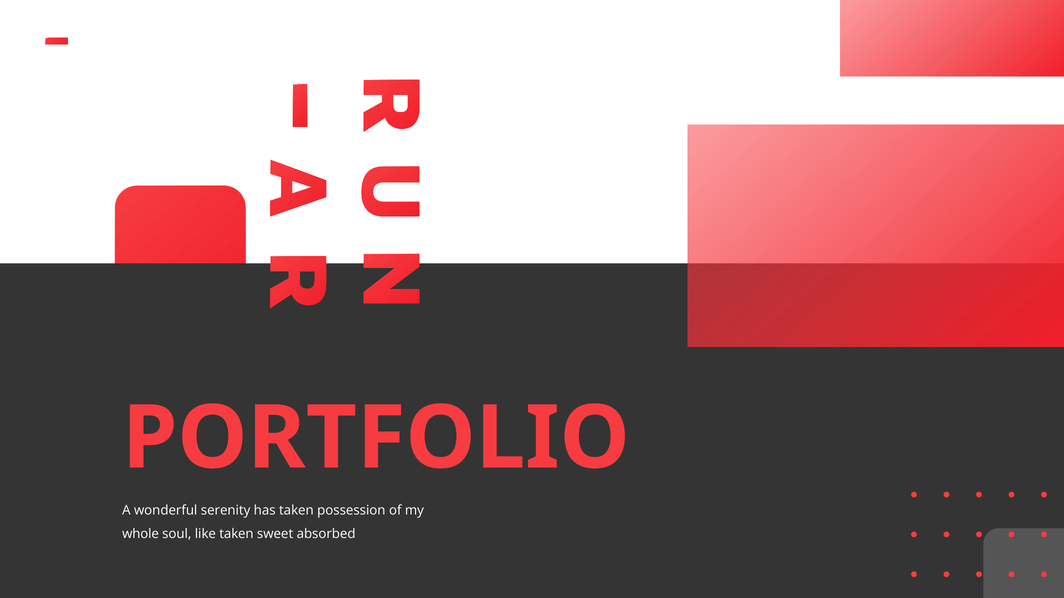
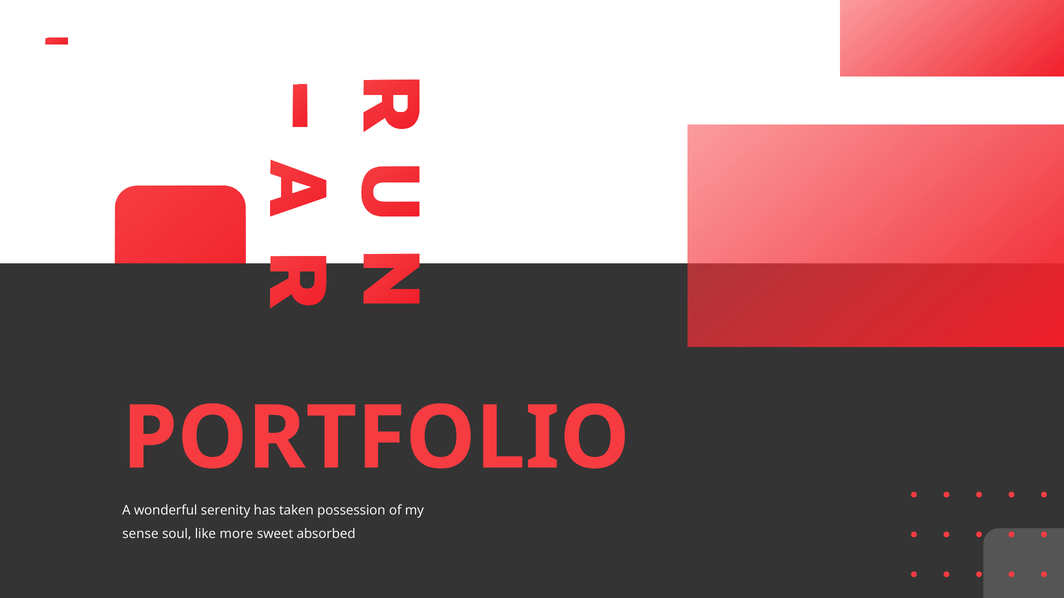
whole: whole -> sense (140, 535)
like taken: taken -> more (236, 535)
